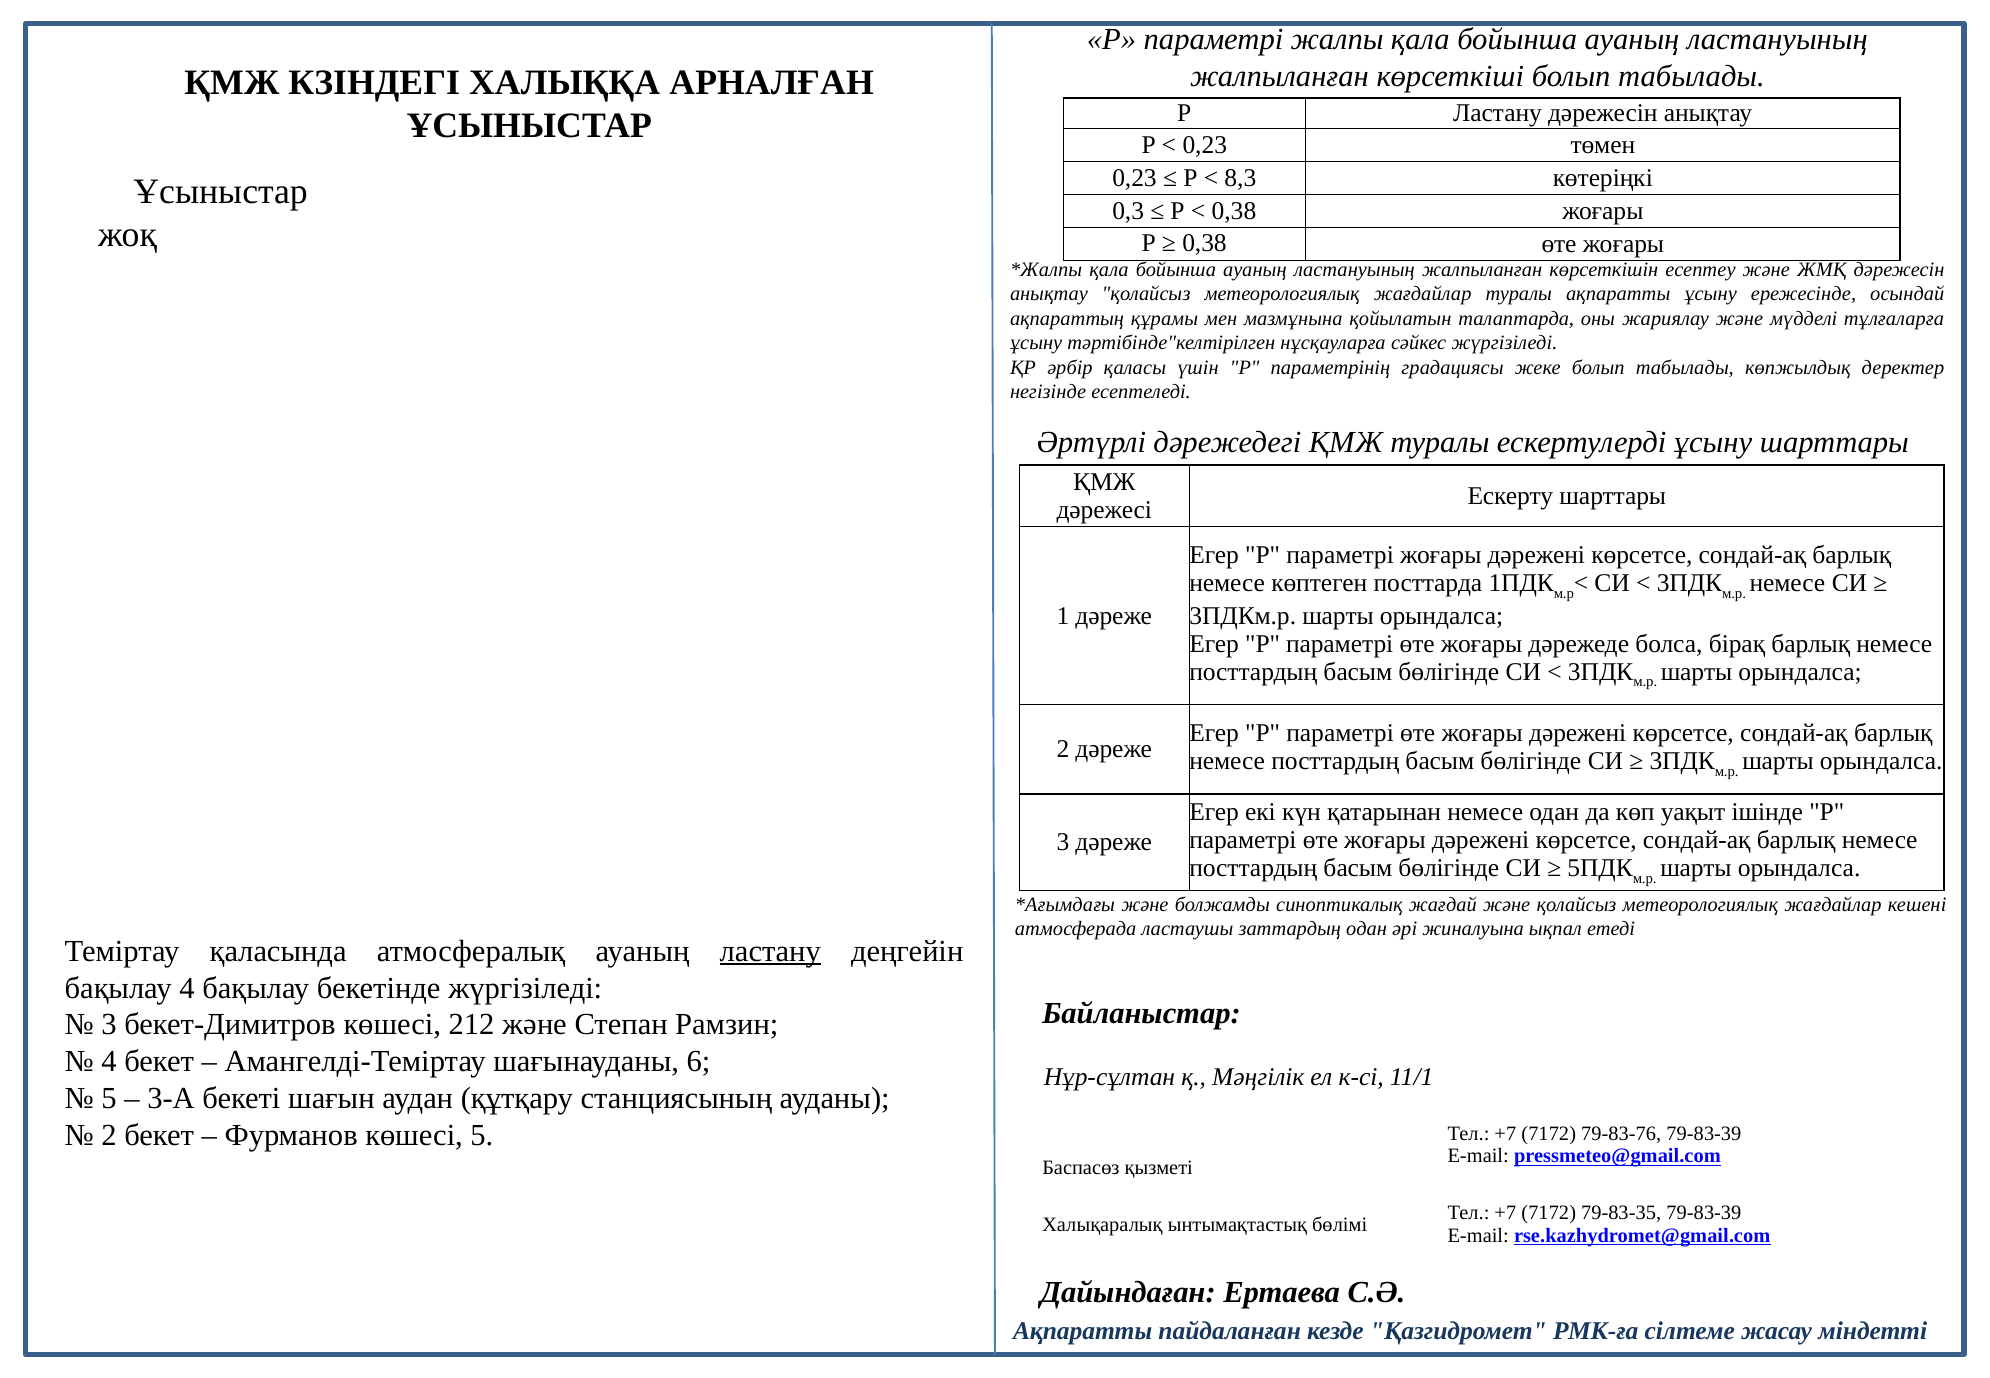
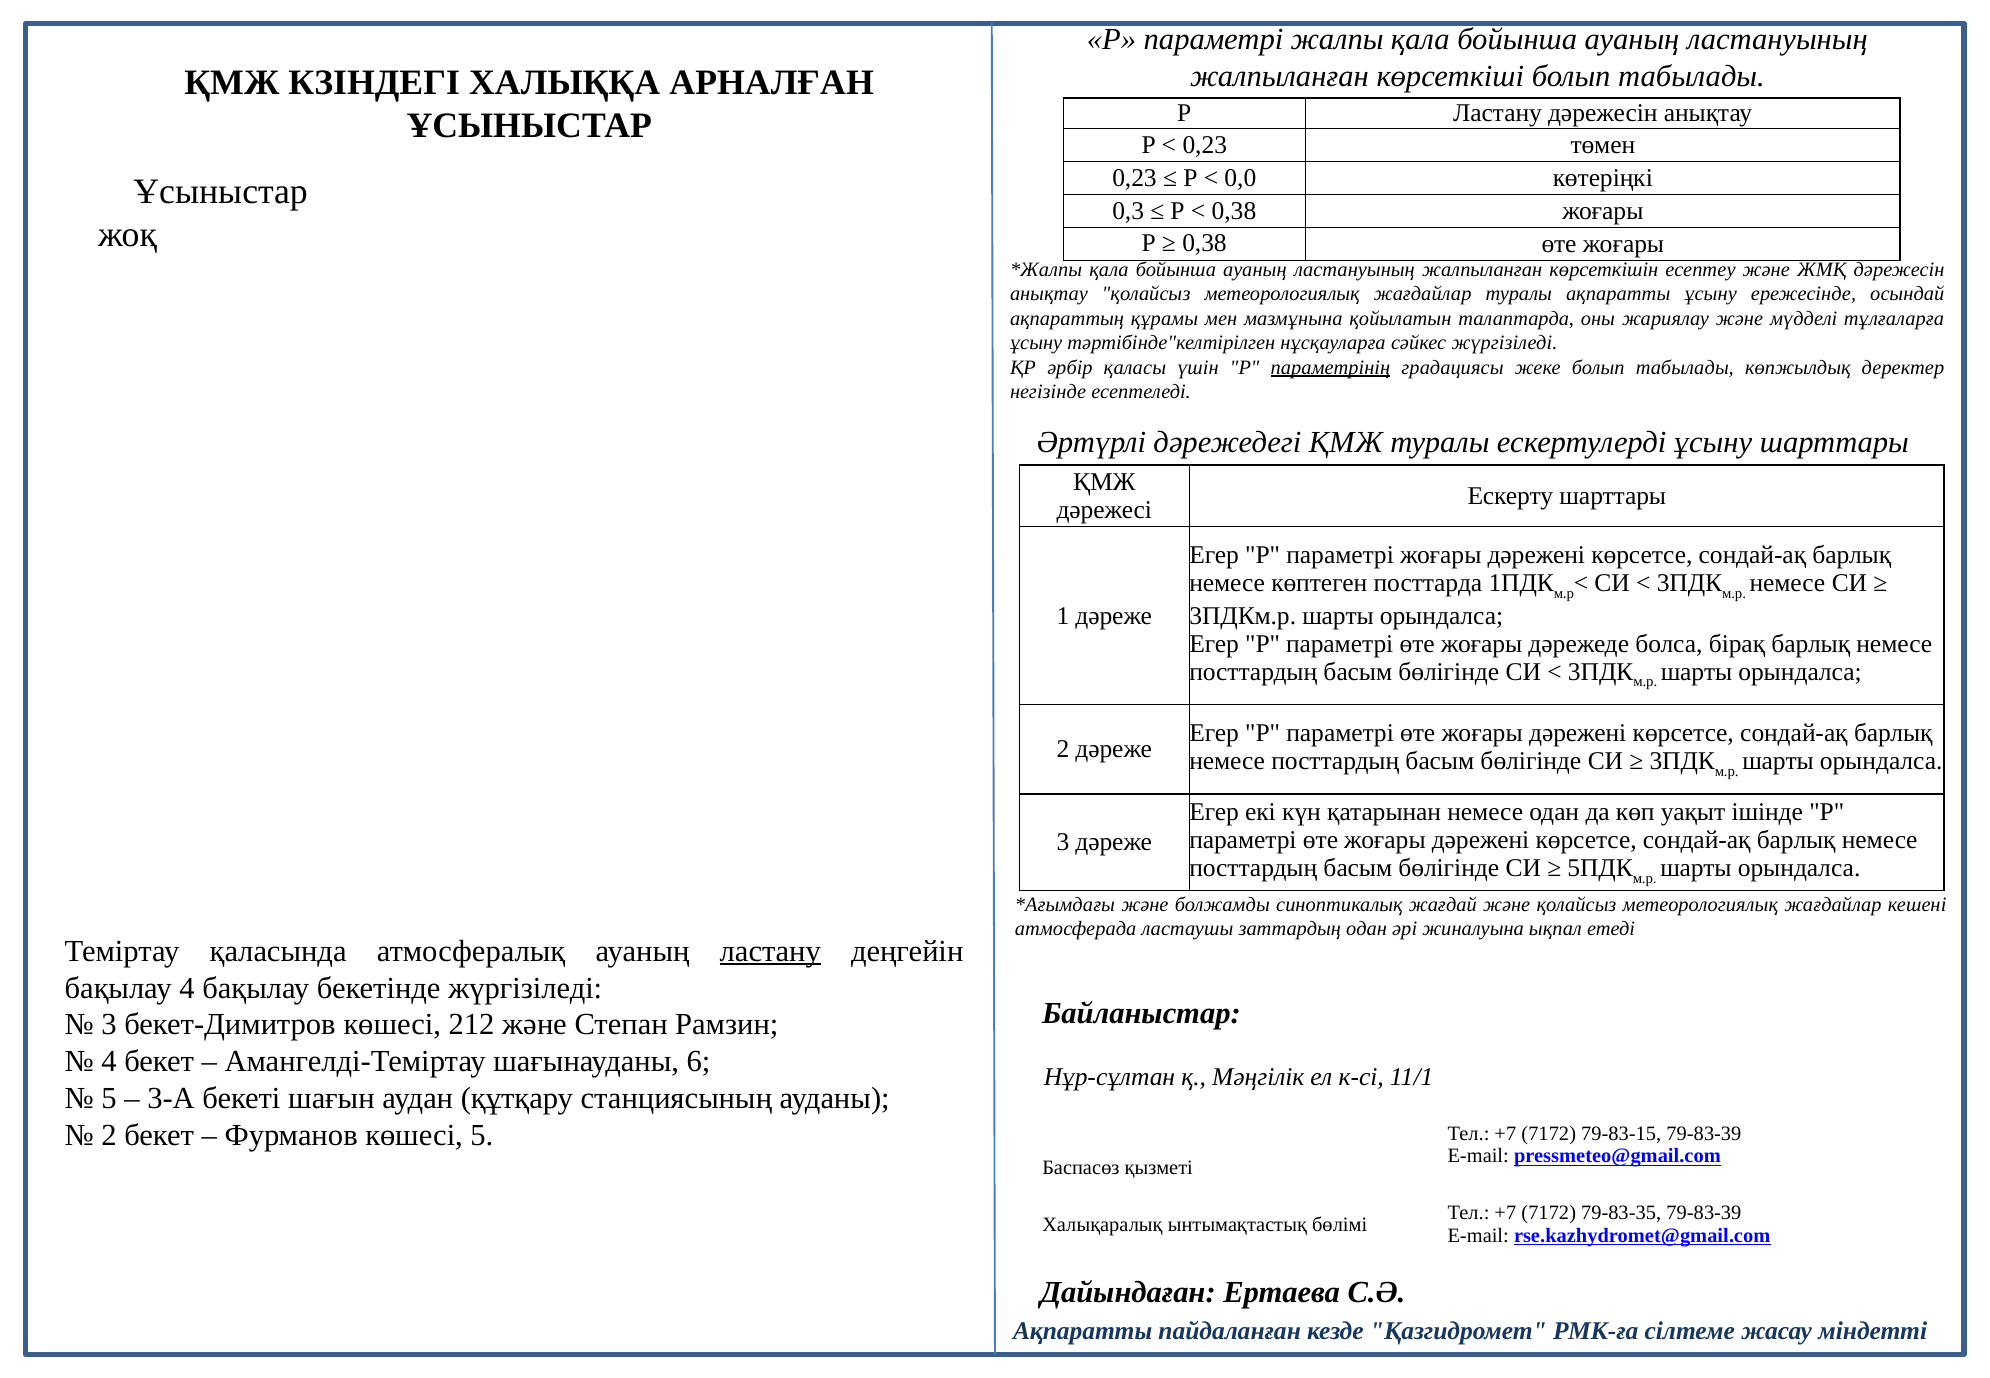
8,3: 8,3 -> 0,0 (1240, 178)
параметрінің underline: none -> present (1330, 367)
79-83-76: 79-83-76 -> 79-83-15 (1621, 1133)
